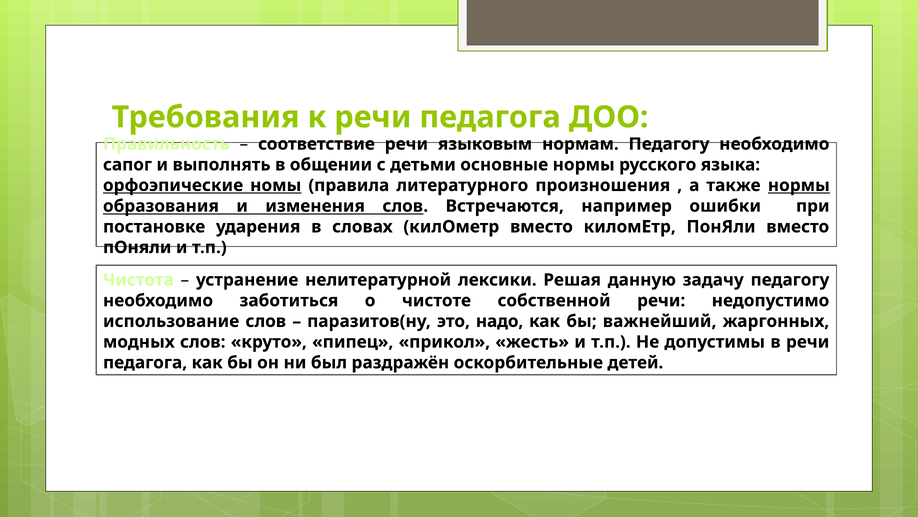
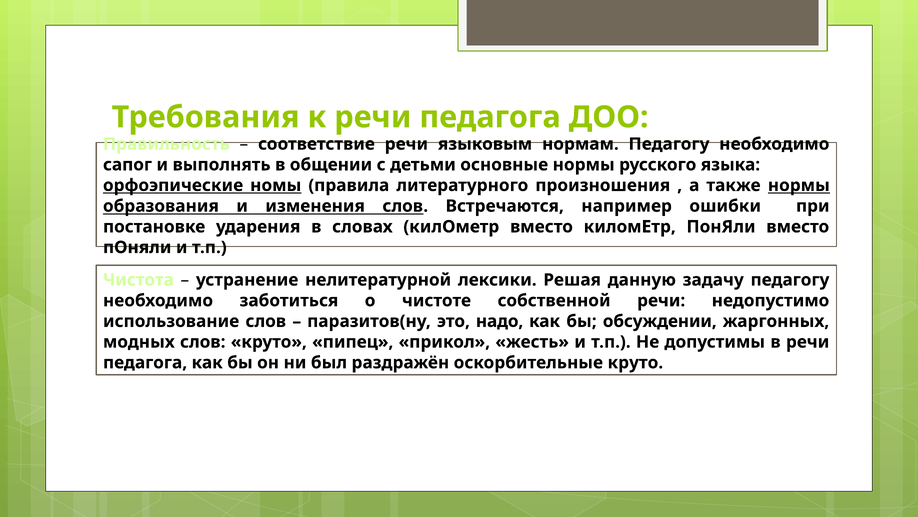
важнейший: важнейший -> обсуждении (660, 321)
оскорбительные детей: детей -> круто (635, 362)
